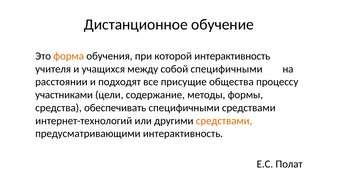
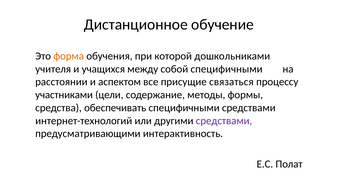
которой интерактивность: интерактивность -> дошкольниками (232, 56)
подходят: подходят -> аспектом (120, 82)
общества: общества -> связаться (231, 82)
средствами colour: orange -> purple (224, 121)
